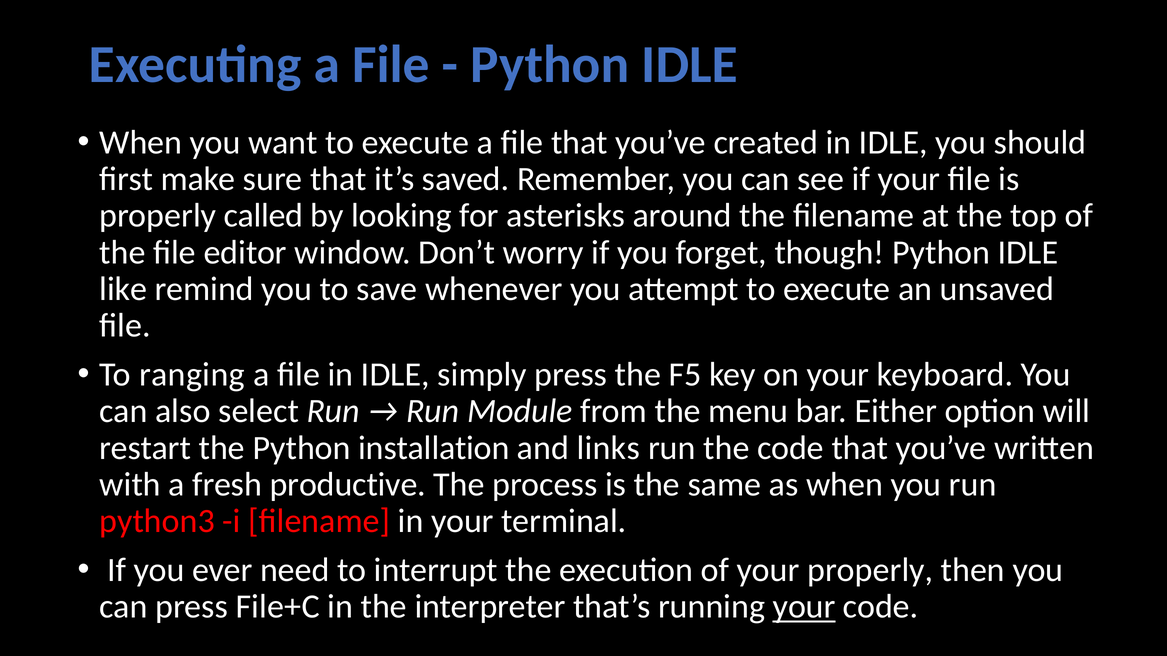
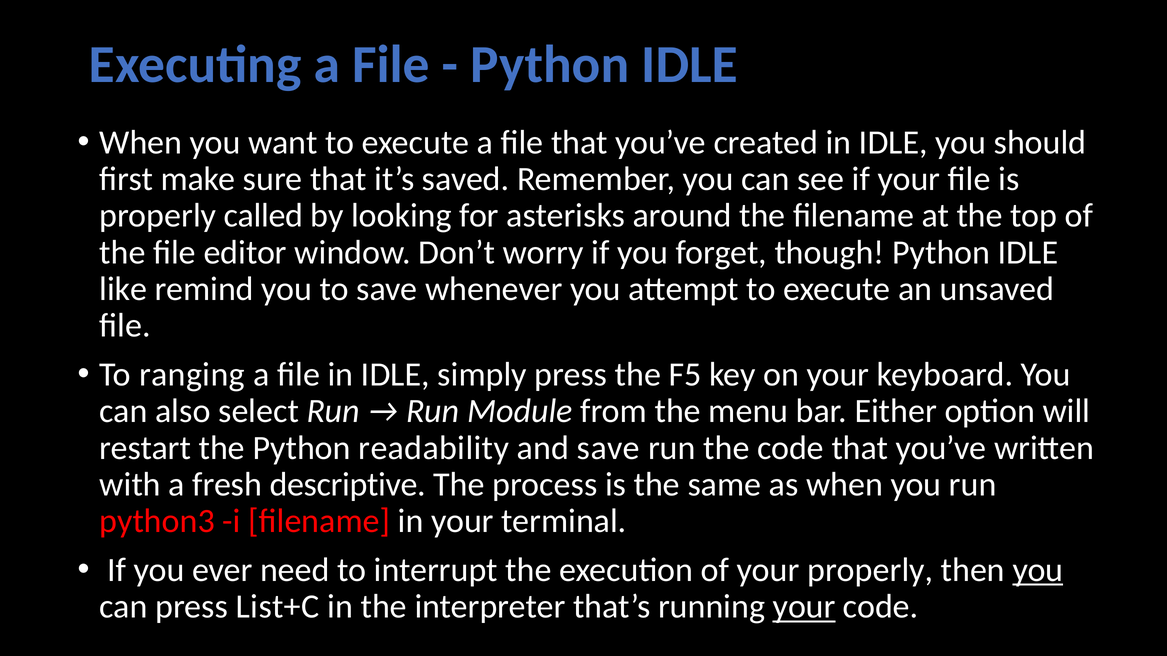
installation: installation -> readability (434, 448)
and links: links -> save (608, 448)
productive: productive -> descriptive (348, 485)
you underline: none -> present (1038, 570)
File+C: File+C -> List+C (278, 607)
